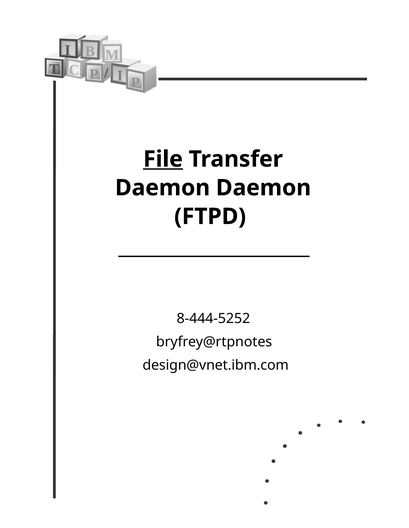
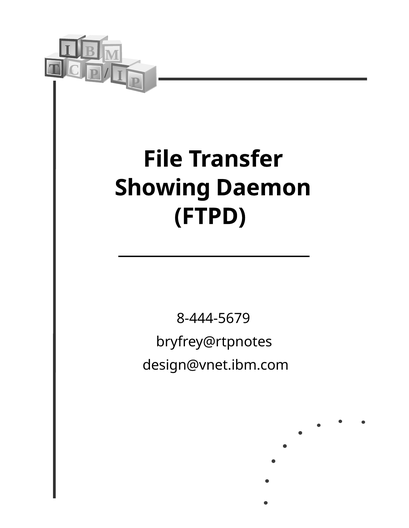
File underline: present -> none (163, 159)
Daemon: Daemon -> Showing (163, 188)
8-444-5252: 8-444-5252 -> 8-444-5679 (213, 319)
